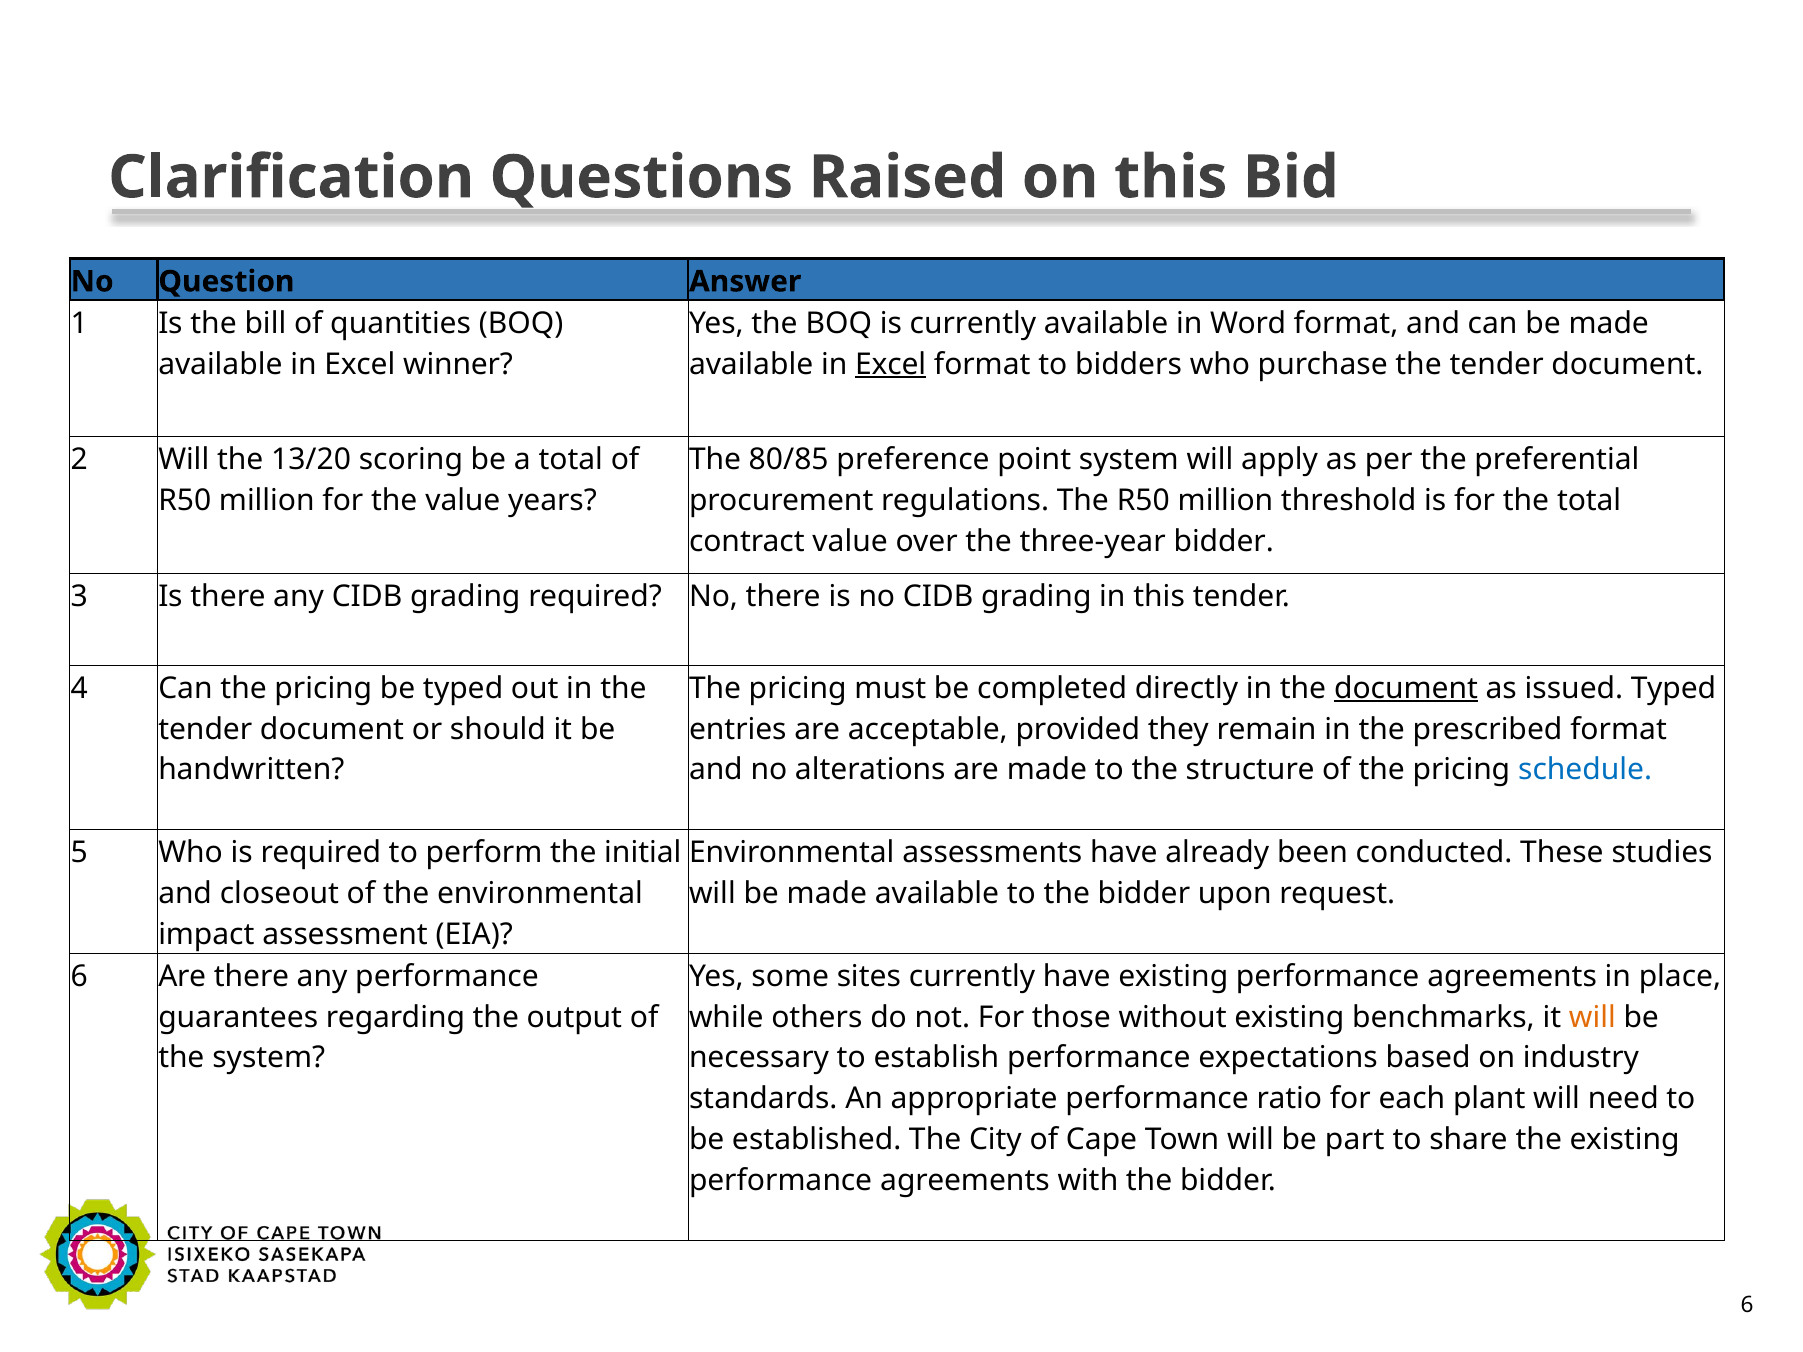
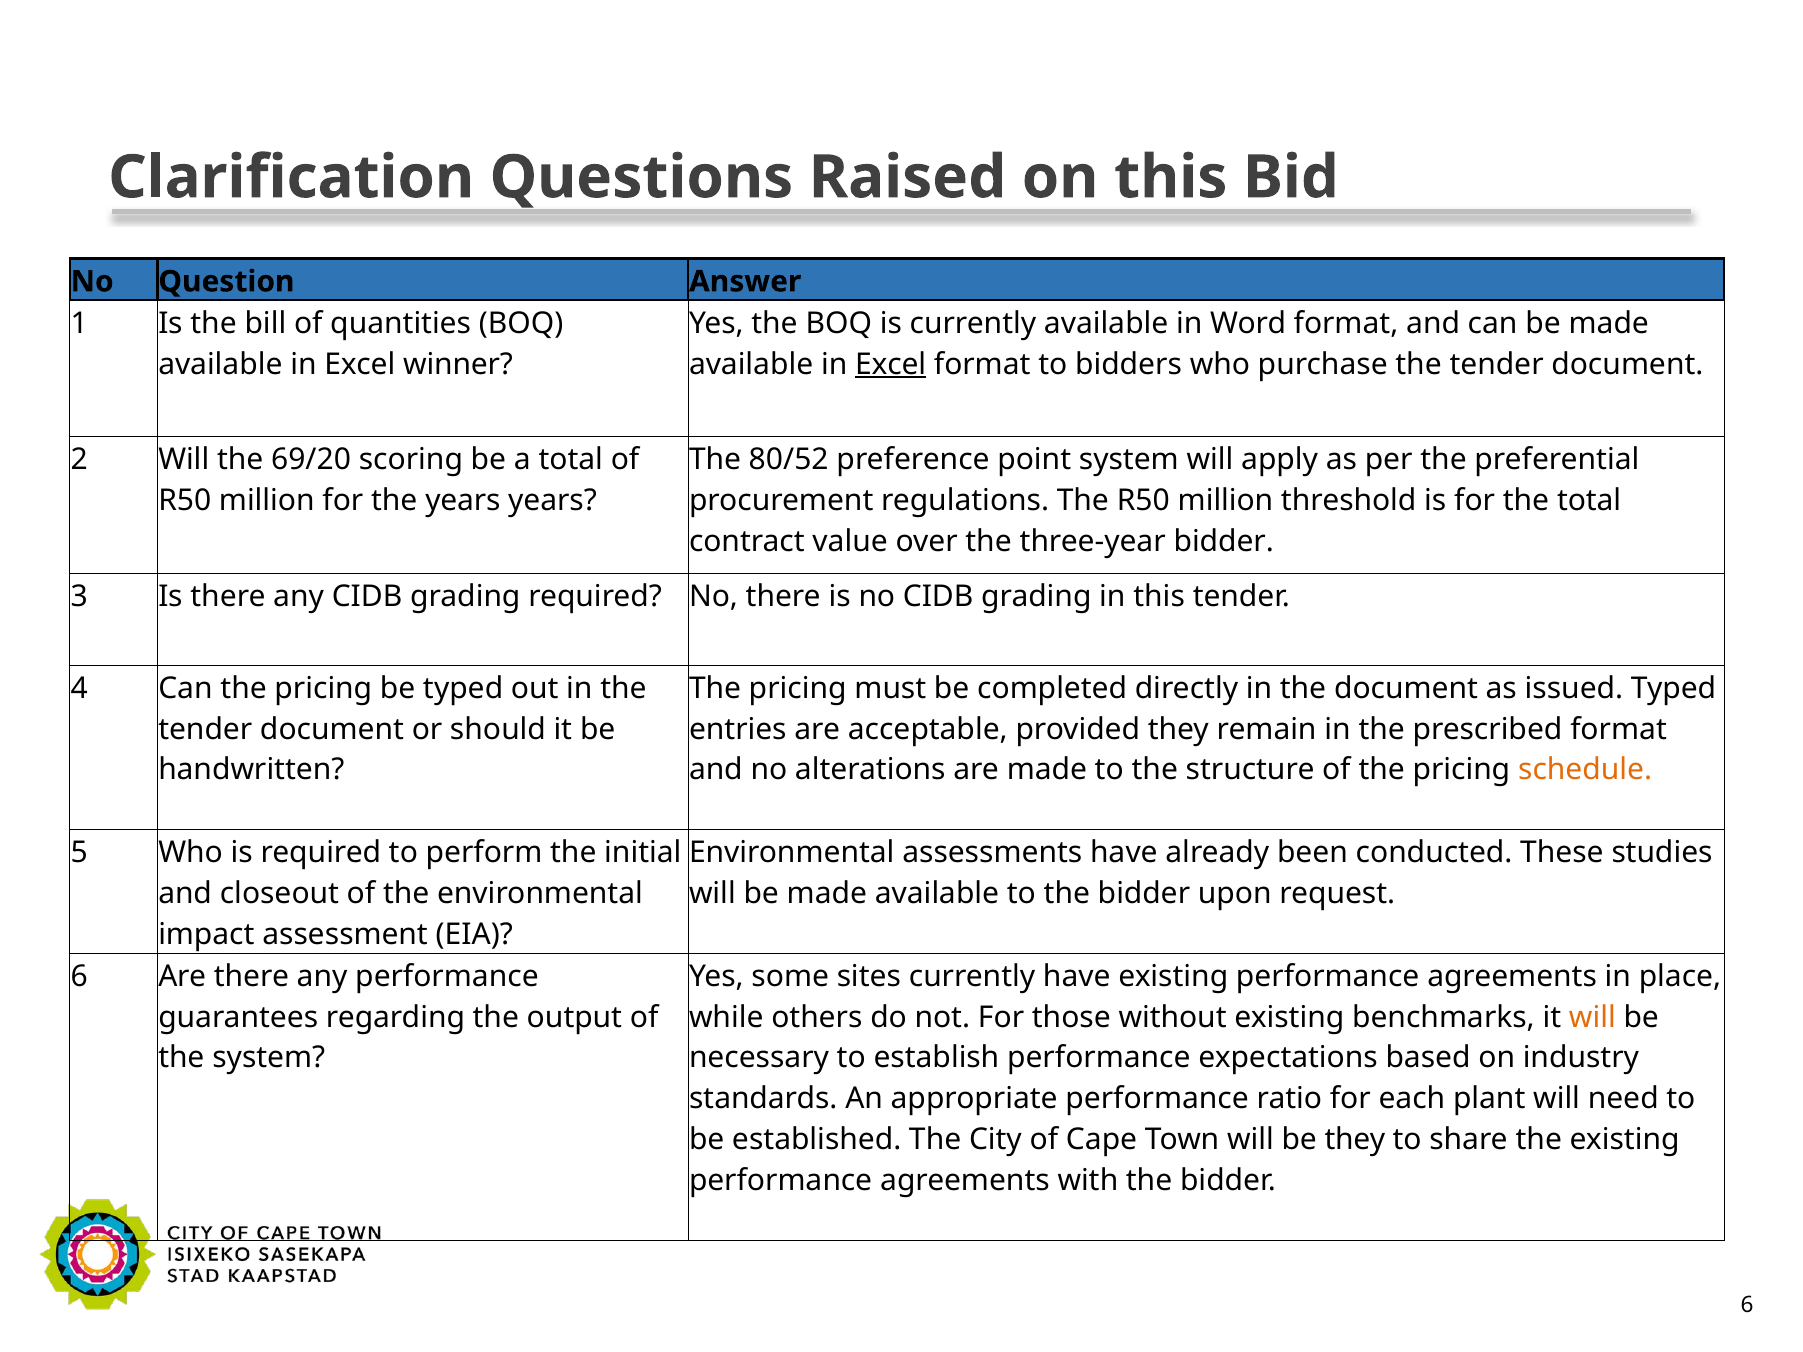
13/20: 13/20 -> 69/20 (311, 460)
80/85: 80/85 -> 80/52 (789, 460)
the value: value -> years (463, 501)
document underline: present -> none (1406, 688)
schedule colour: blue -> orange (1585, 770)
be part: part -> they (1355, 1140)
